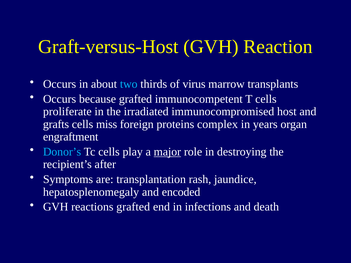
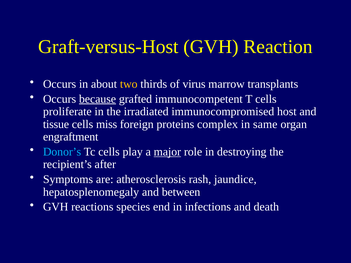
two colour: light blue -> yellow (129, 84)
because underline: none -> present (98, 99)
grafts: grafts -> tissue (56, 124)
years: years -> same (265, 124)
transplantation: transplantation -> atherosclerosis (151, 179)
encoded: encoded -> between (181, 192)
reactions grafted: grafted -> species (133, 207)
